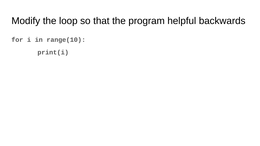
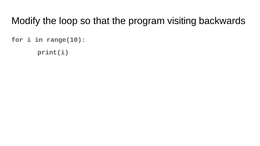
helpful: helpful -> visiting (182, 21)
